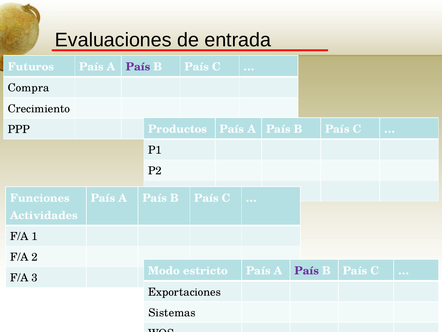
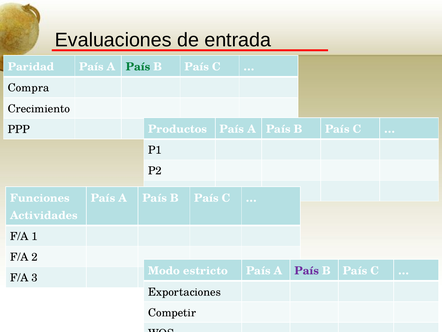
Futuros: Futuros -> Paridad (31, 67)
País colour: purple -> green (138, 67)
Sistemas: Sistemas -> Competir (172, 312)
